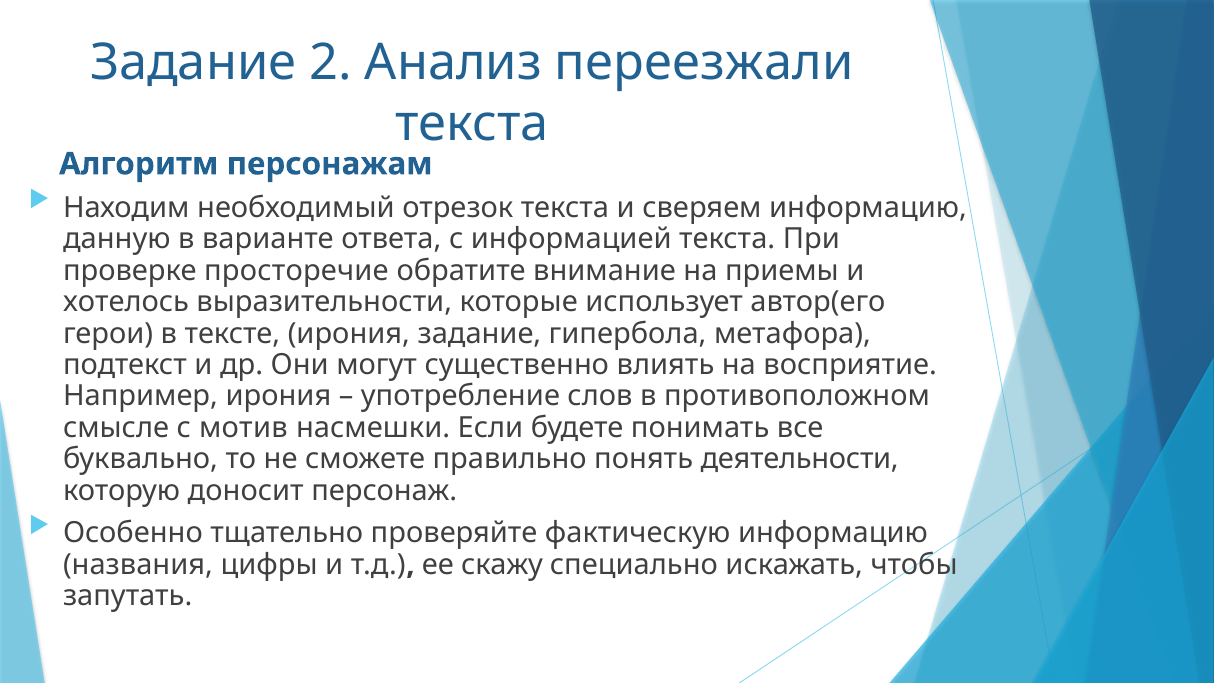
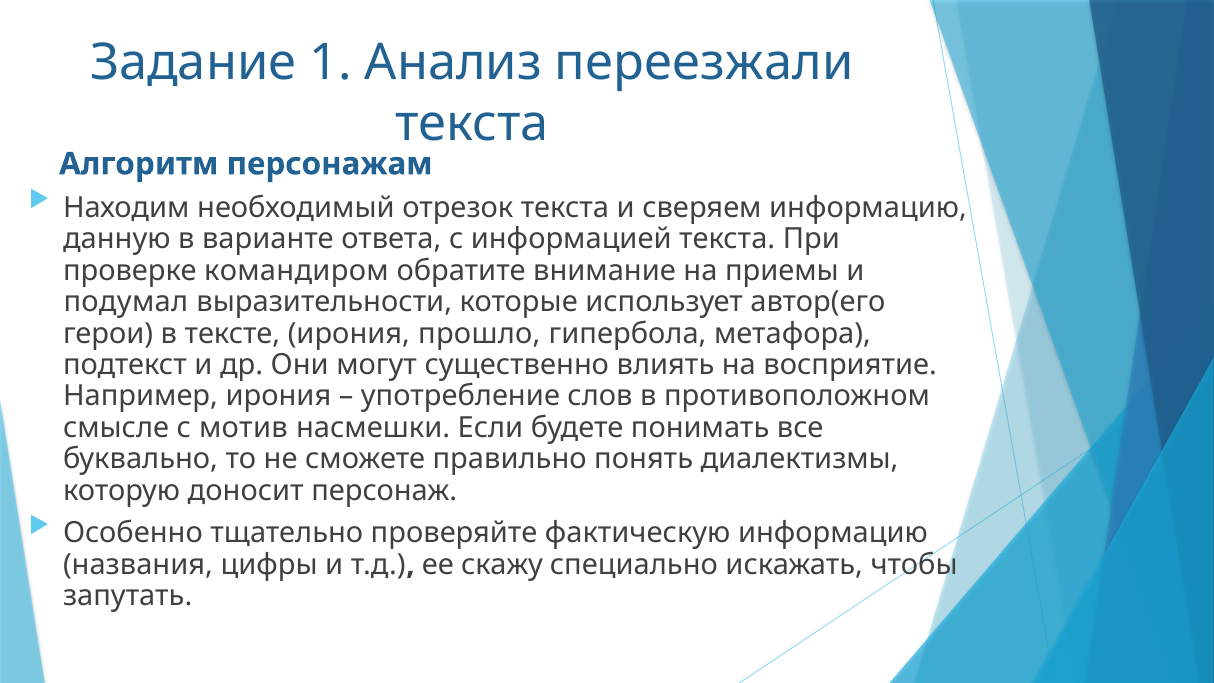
2: 2 -> 1 (331, 63)
просторечие: просторечие -> командиром (296, 271)
хотелось: хотелось -> подумал (126, 302)
ирония задание: задание -> прошло (479, 333)
деятельности: деятельности -> диалектизмы (800, 459)
